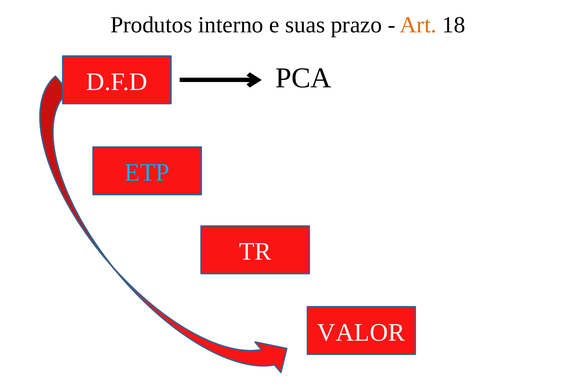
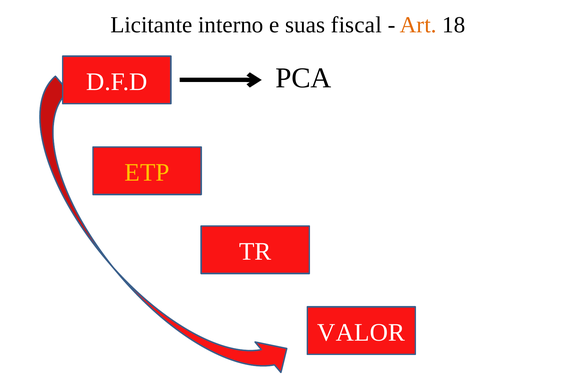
Produtos: Produtos -> Licitante (151, 25)
prazo: prazo -> fiscal (356, 25)
ETP colour: light blue -> yellow (147, 173)
